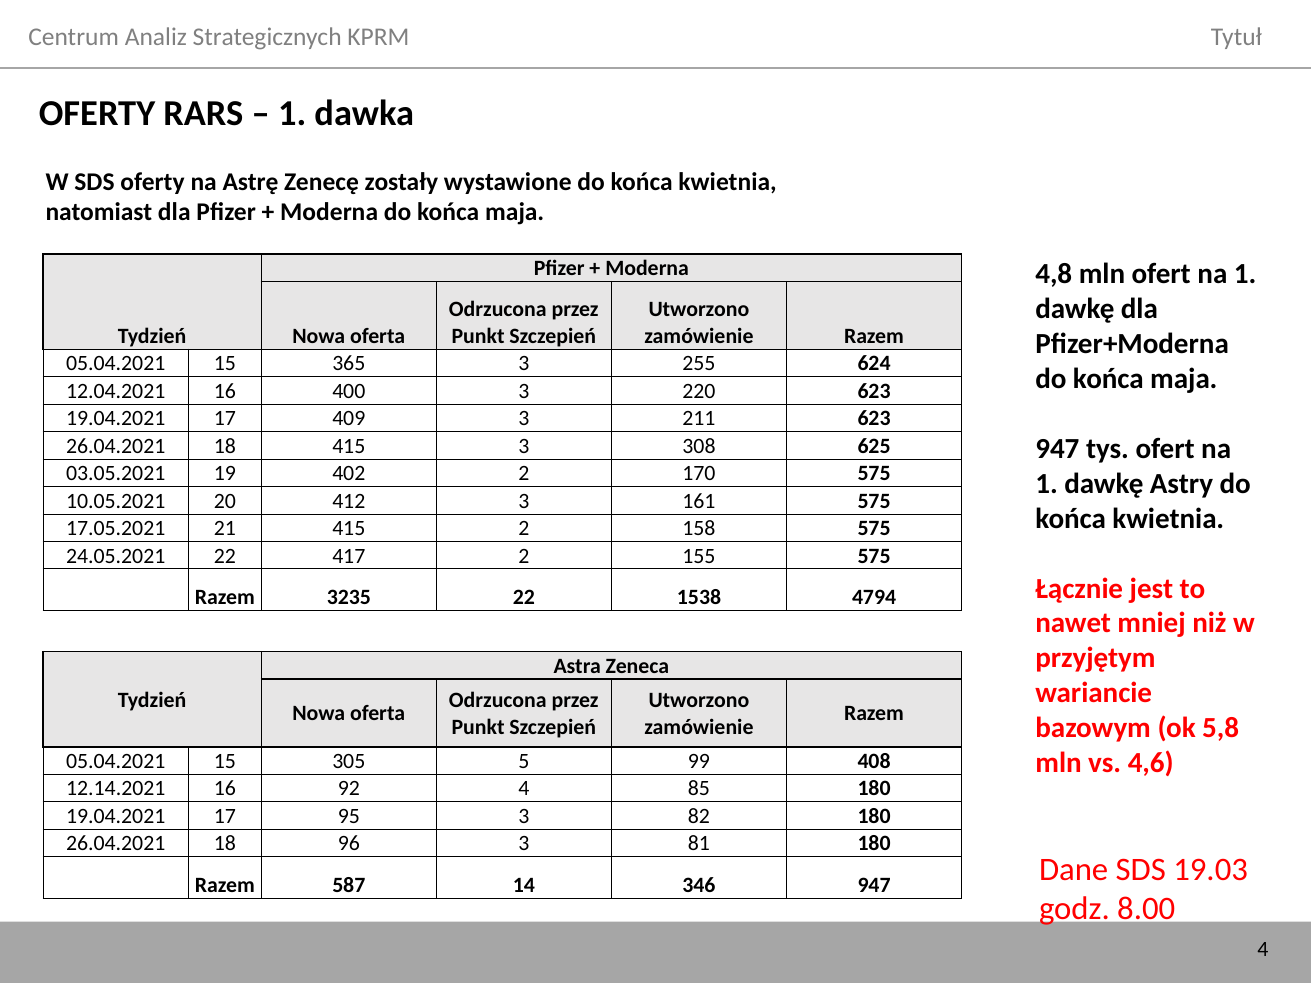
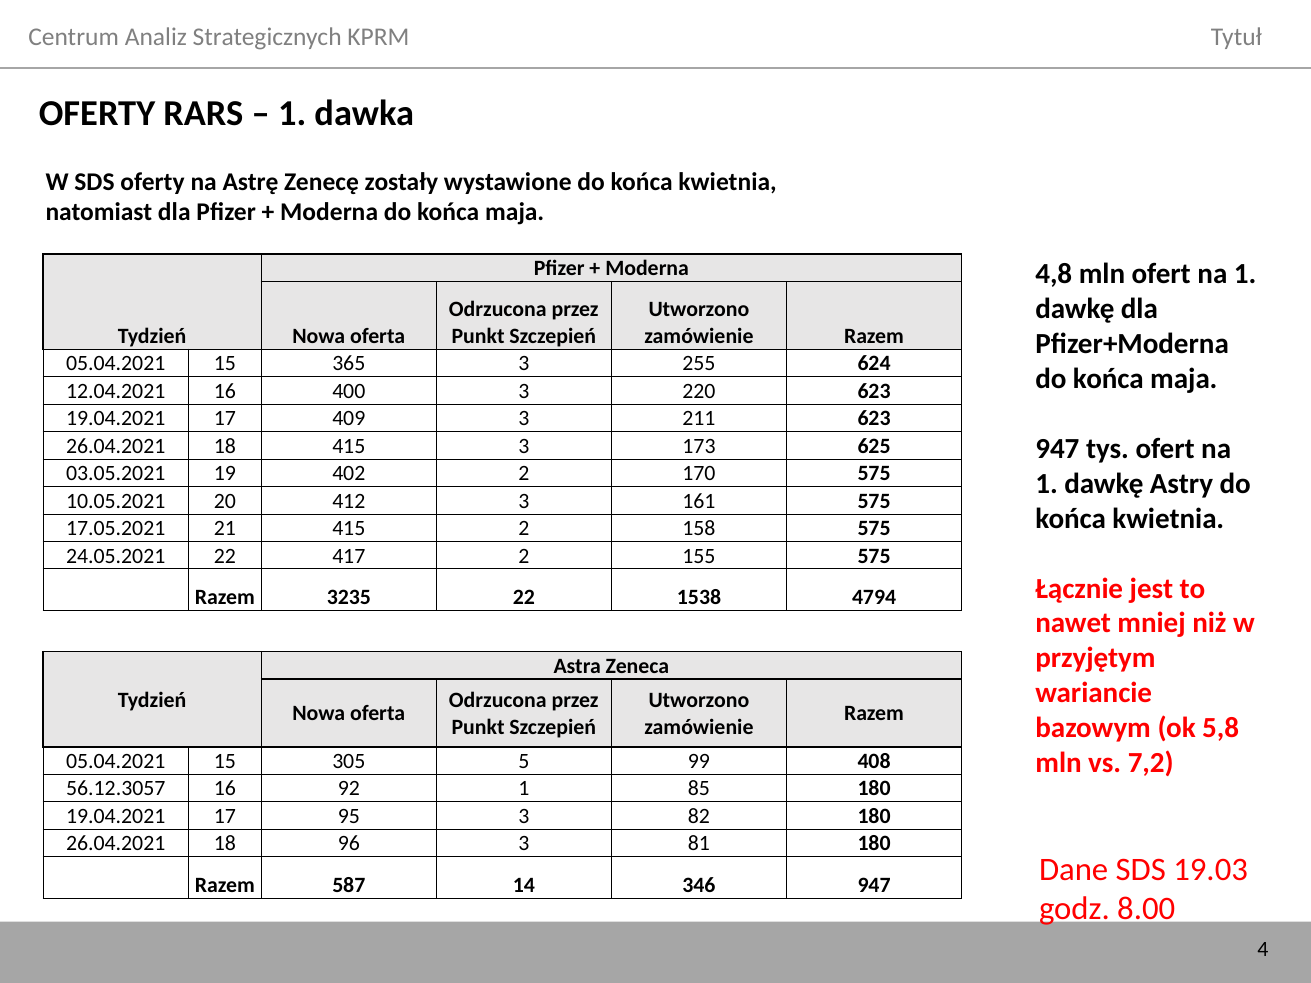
308: 308 -> 173 (699, 446)
4,6: 4,6 -> 7,2 (1151, 763)
12.14.2021: 12.14.2021 -> 56.12.3057 (116, 789)
92 4: 4 -> 1 (524, 789)
